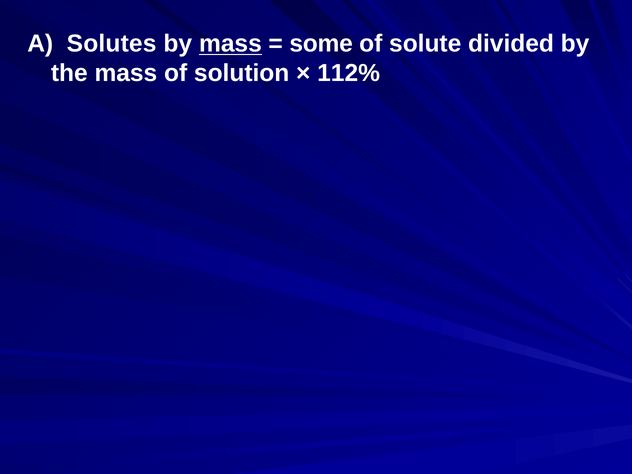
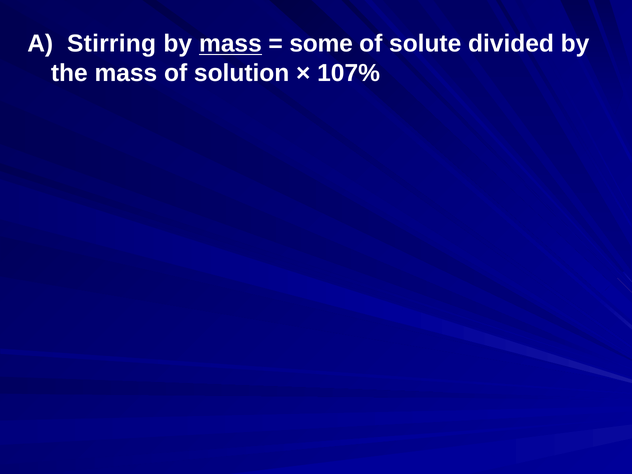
Solutes: Solutes -> Stirring (112, 44)
112%: 112% -> 107% (349, 73)
